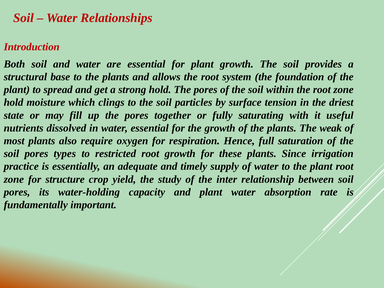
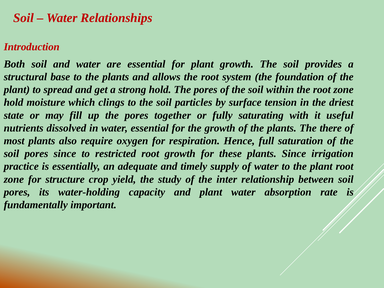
weak: weak -> there (331, 128)
pores types: types -> since (65, 154)
